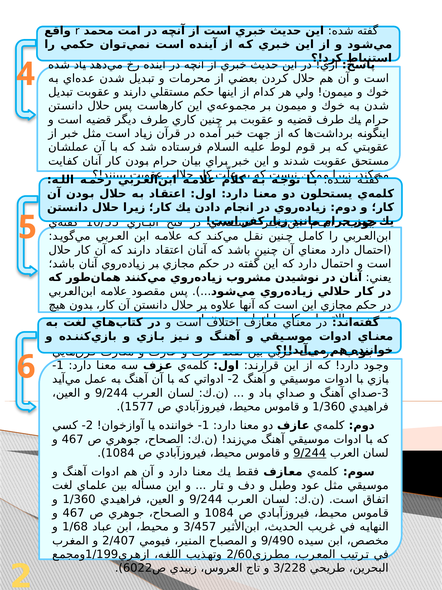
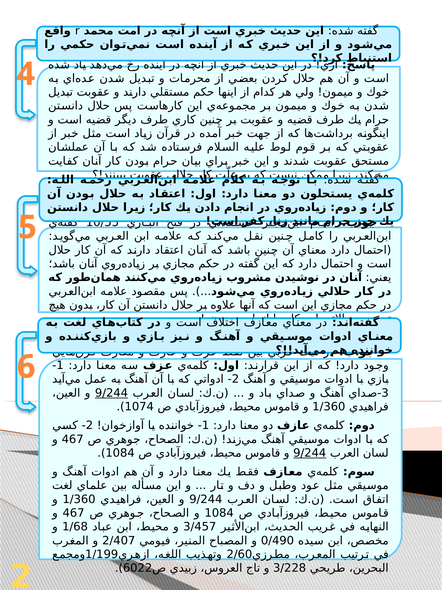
9/244 underline: none -> present (111, 393)
1577: 1577 -> 1074 (139, 406)
9/490: 9/490 -> 0/490 (277, 540)
